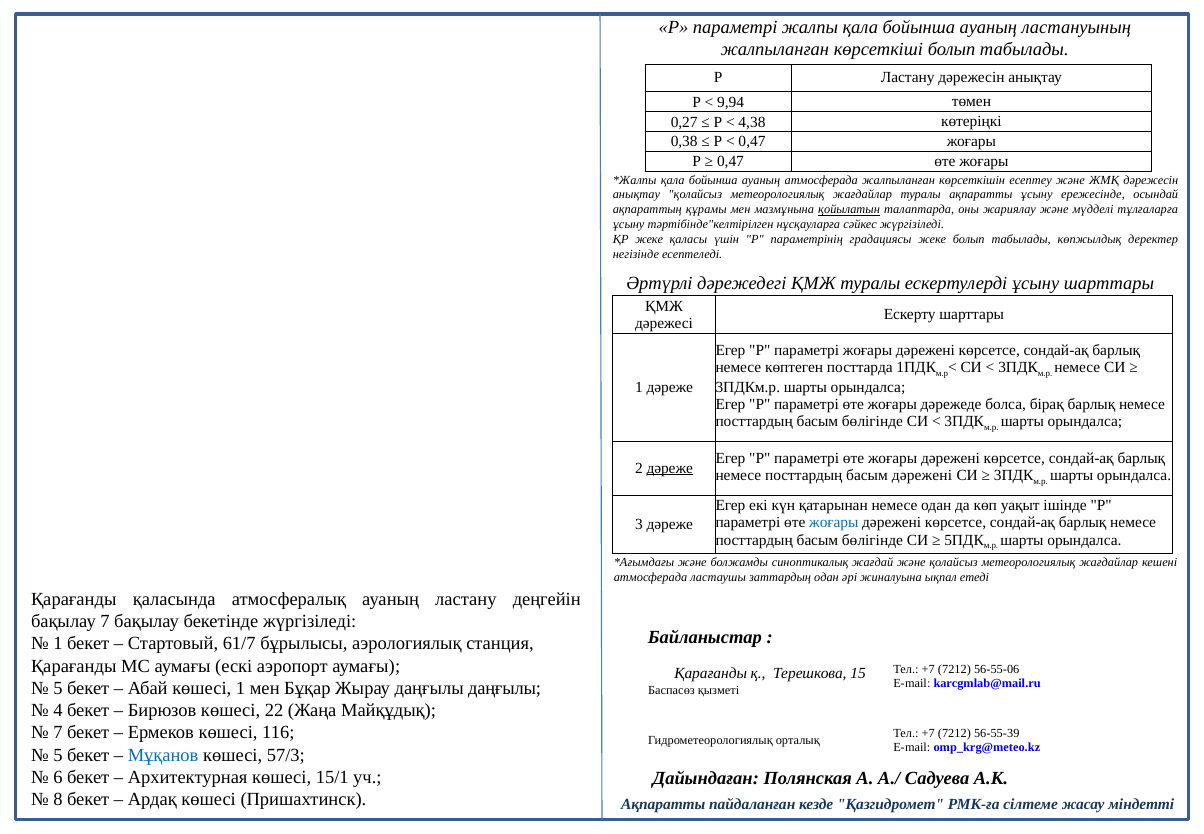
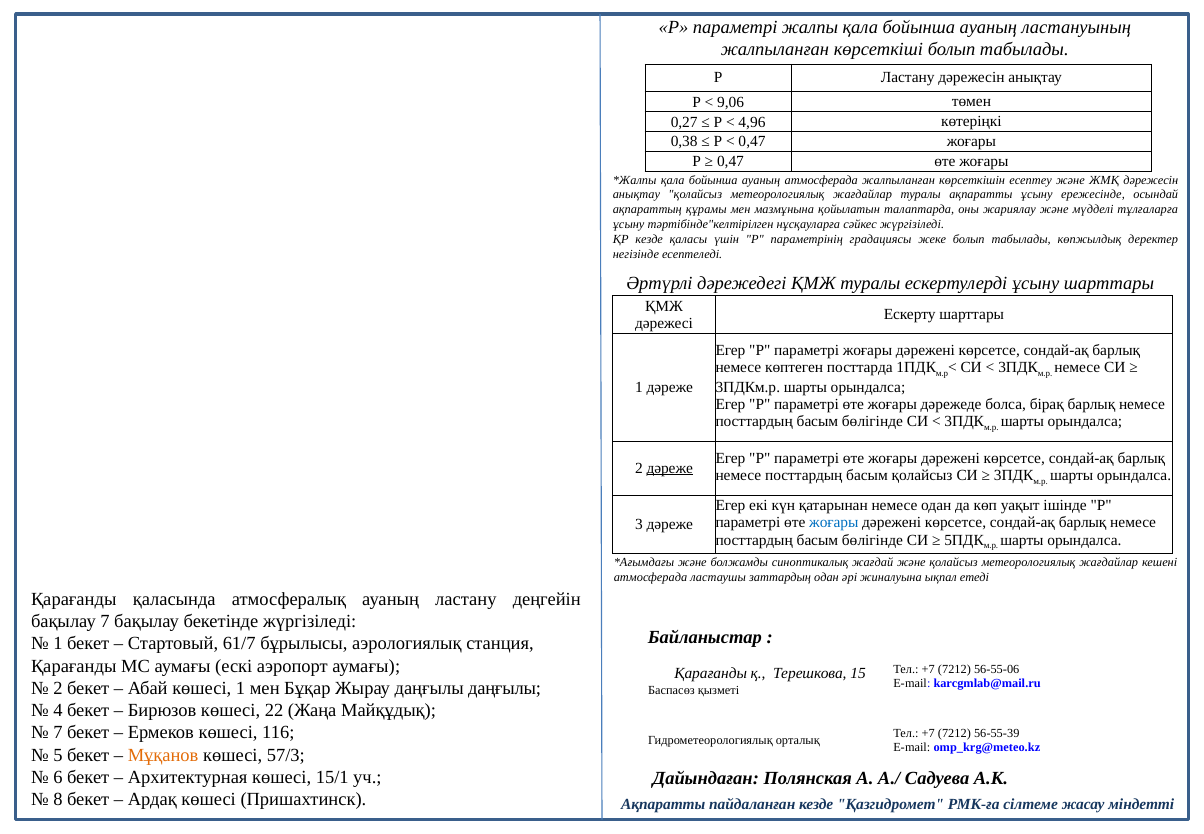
9,94: 9,94 -> 9,06 (731, 102)
4,38: 4,38 -> 4,96 (752, 122)
қойылатын underline: present -> none (849, 210)
ҚР жеке: жеке -> кезде (649, 239)
басым дәрежені: дәрежені -> қолайсыз (922, 475)
5: 5 -> 2 (58, 688)
Мұқанов colour: blue -> orange (163, 755)
